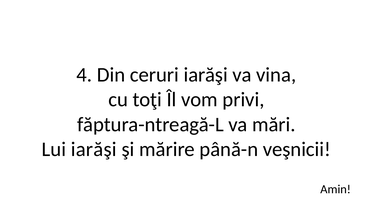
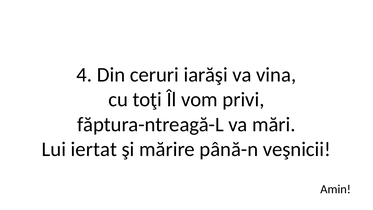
Lui iarăşi: iarăşi -> iertat (94, 149)
